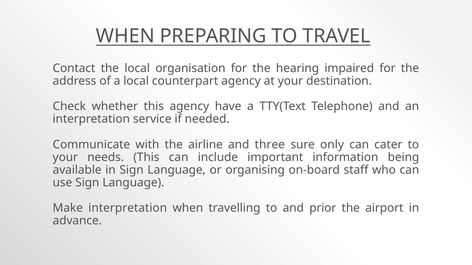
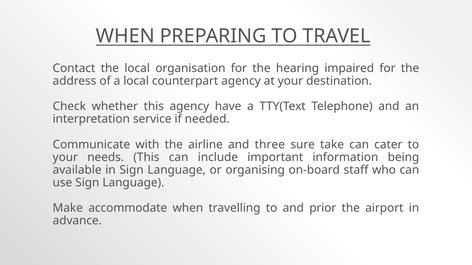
only: only -> take (332, 145)
Make interpretation: interpretation -> accommodate (128, 208)
